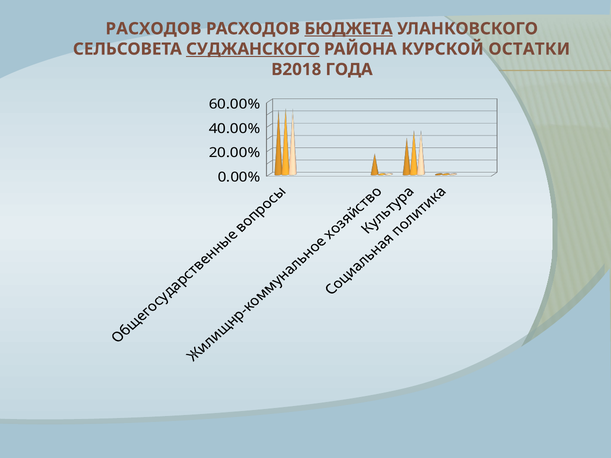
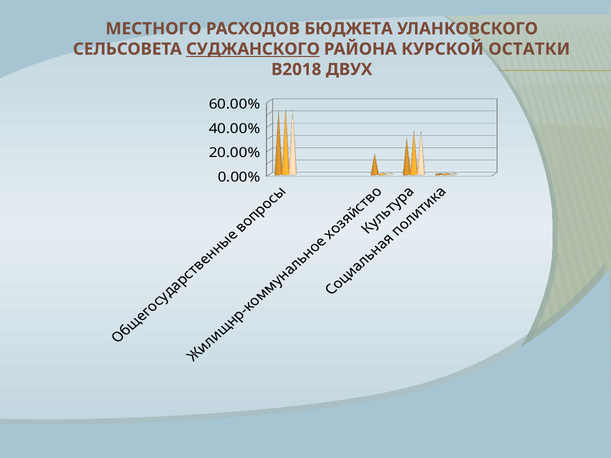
РАСХОДОВ: РАСХОДОВ -> МЕСТНОГО (153, 29)
БЮДЖЕТА underline: present -> none (349, 29)
ГОДА: ГОДА -> ДВУХ (349, 69)
